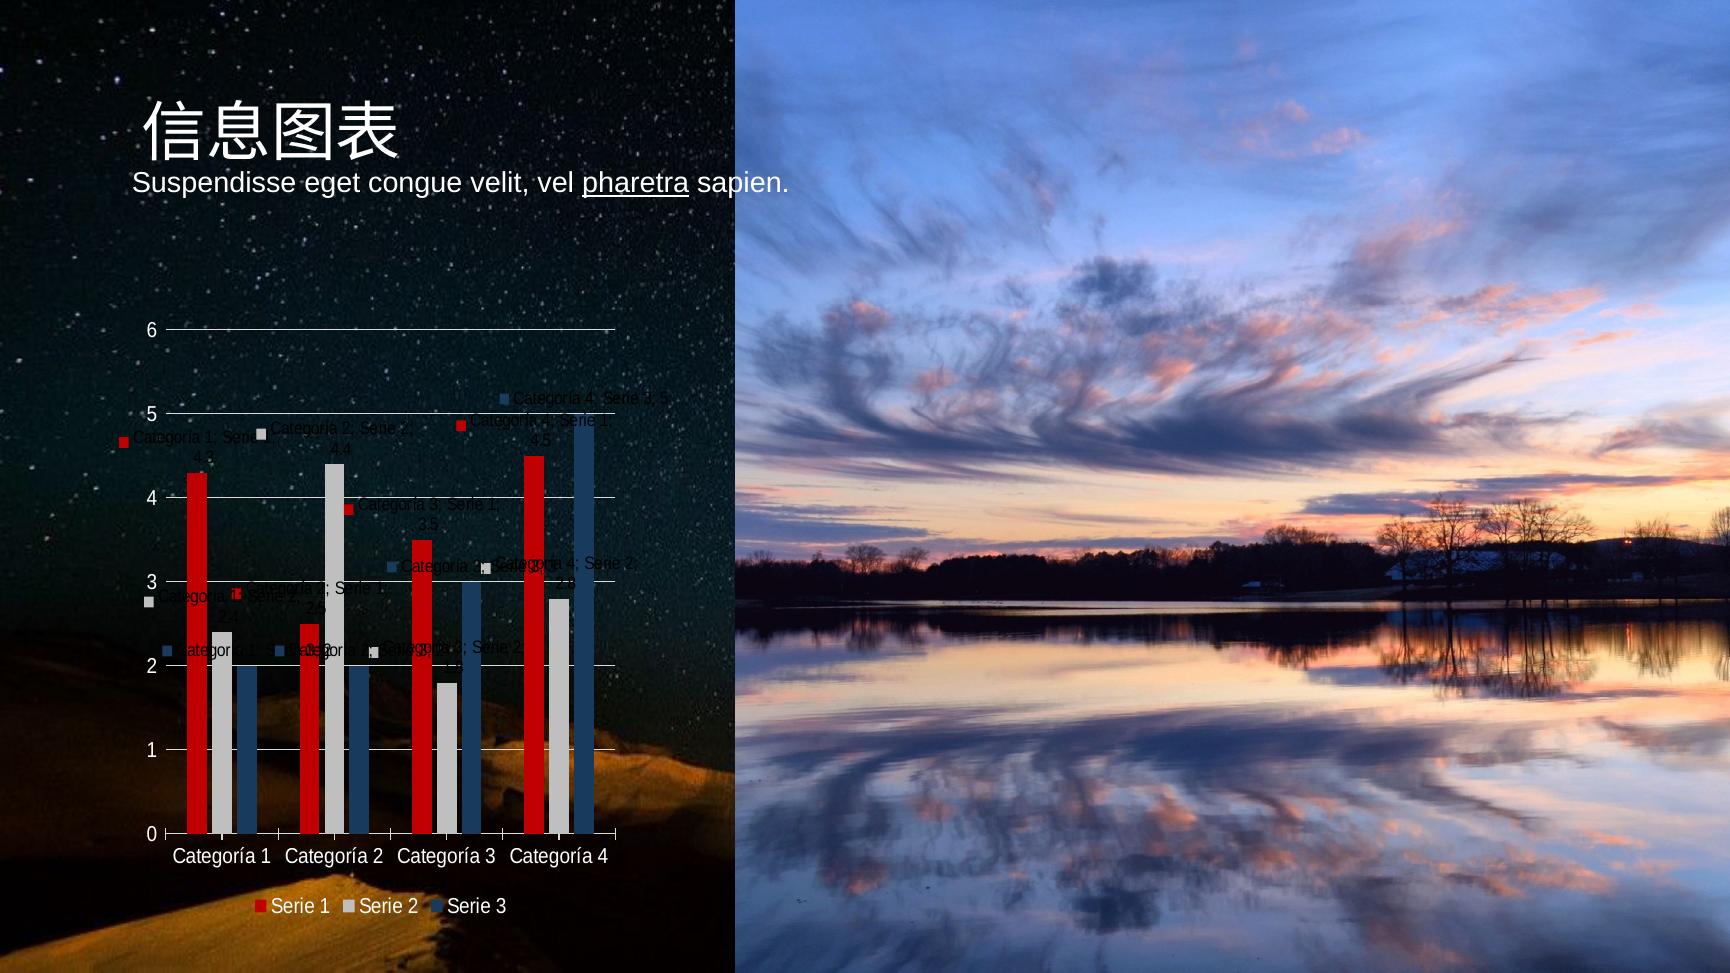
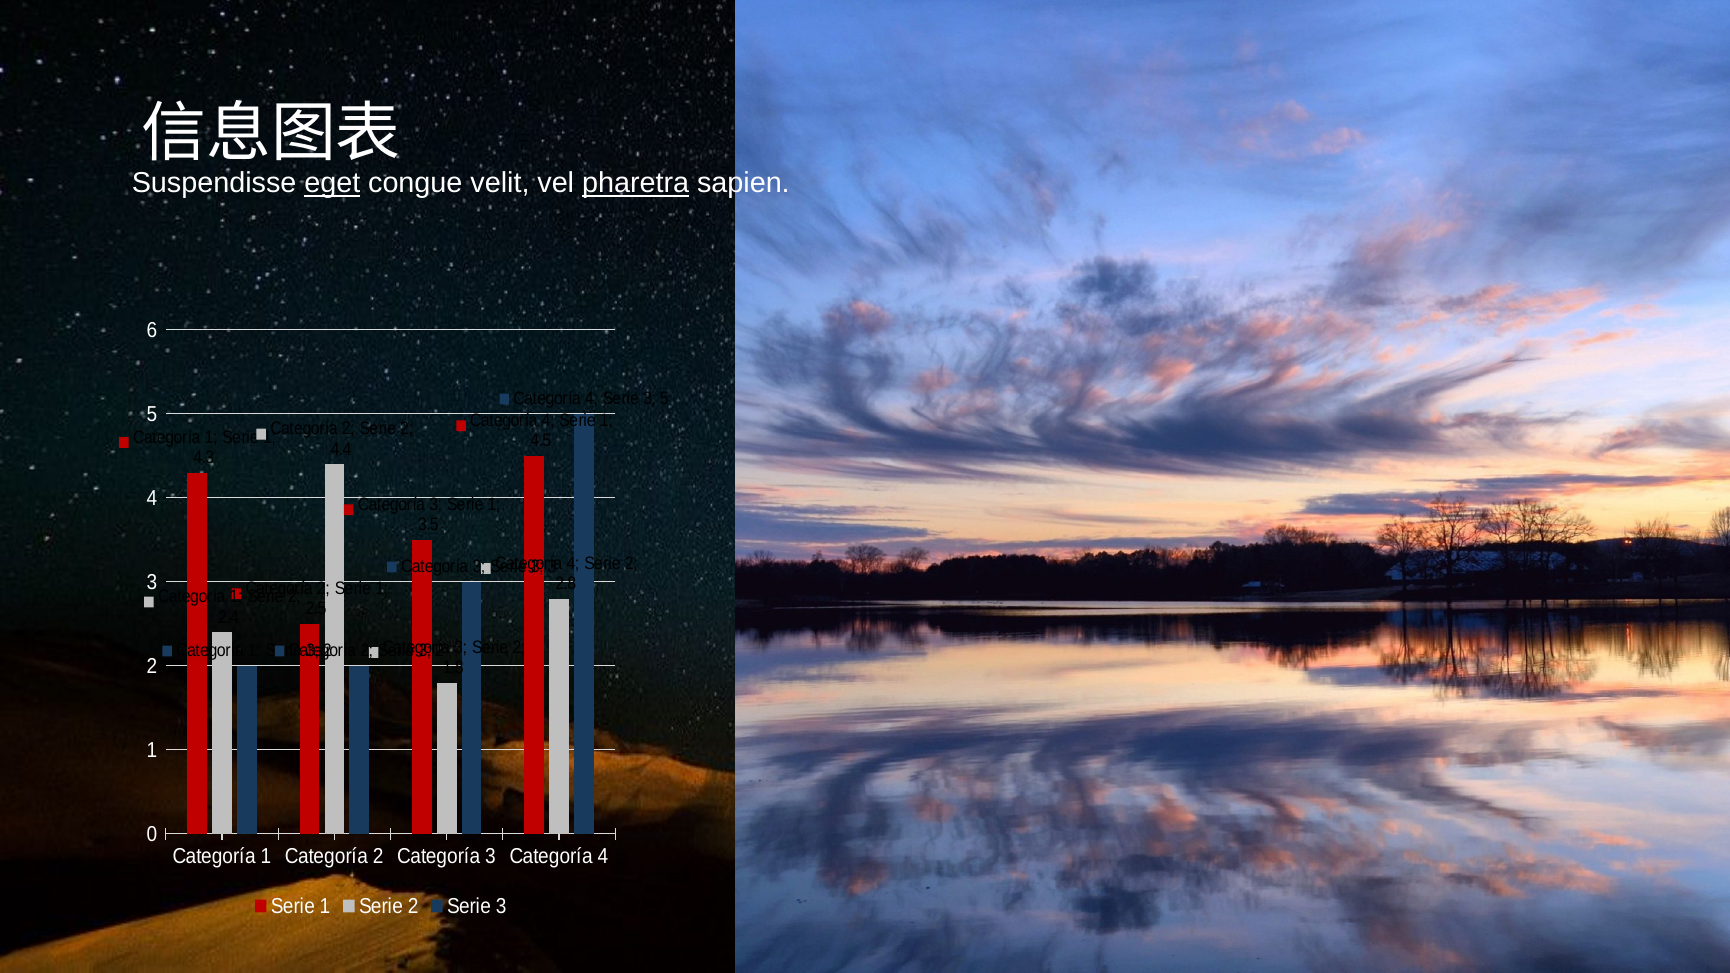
eget underline: none -> present (332, 183)
